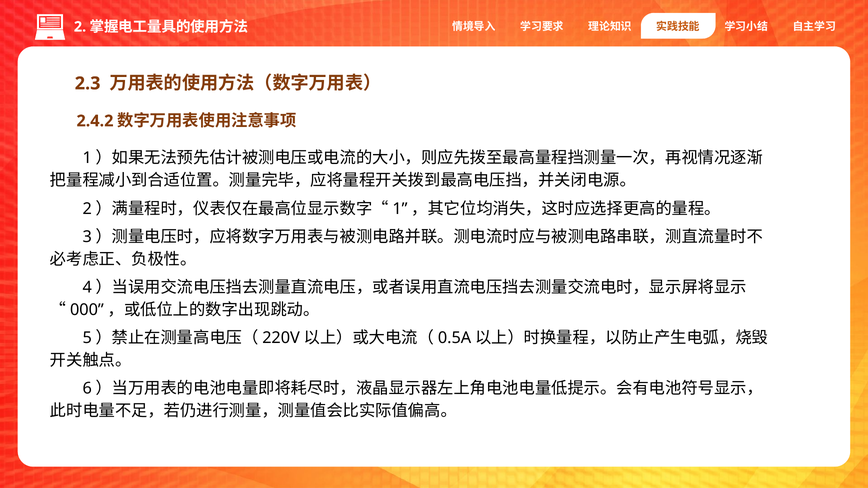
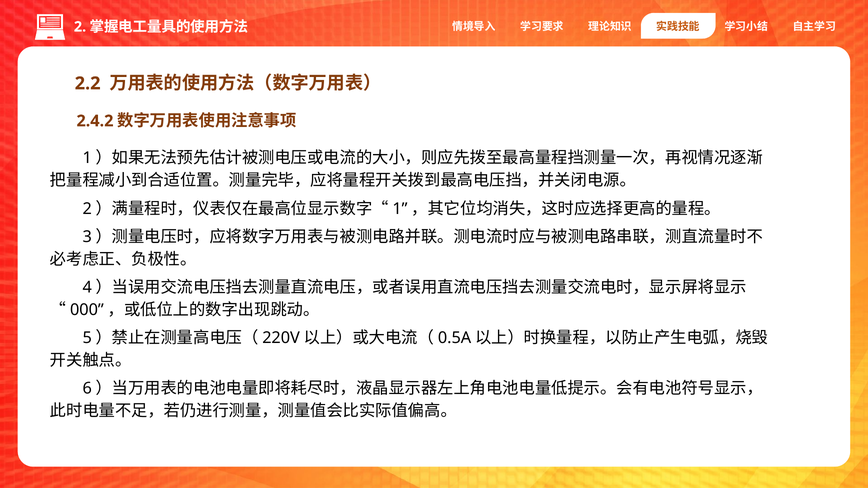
2.3: 2.3 -> 2.2 (88, 83)
